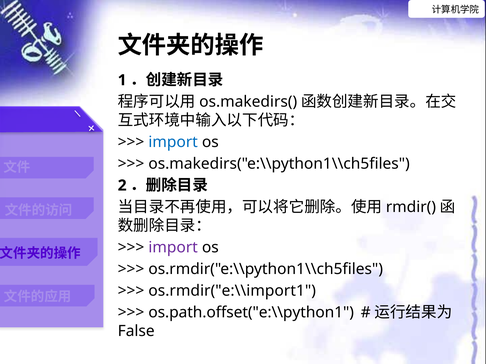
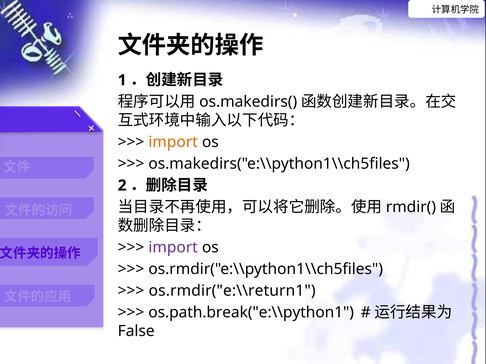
import colour: blue -> orange (173, 142)
os.rmdir("e:\\import1: os.rmdir("e:\\import1 -> os.rmdir("e:\\return1 (232, 291)
os.path.offset("e:\\python1: os.path.offset("e:\\python1 -> os.path.break("e:\\python1 (251, 313)
